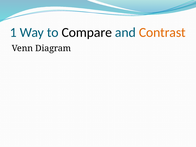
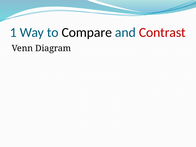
Contrast colour: orange -> red (162, 32)
